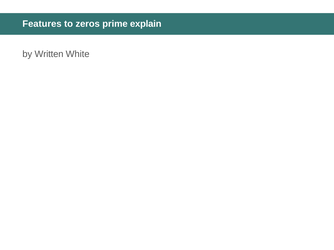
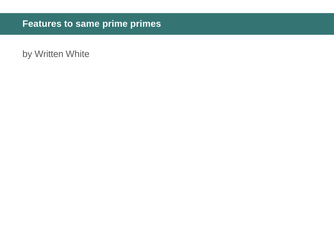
zeros: zeros -> same (88, 24)
explain: explain -> primes (146, 24)
